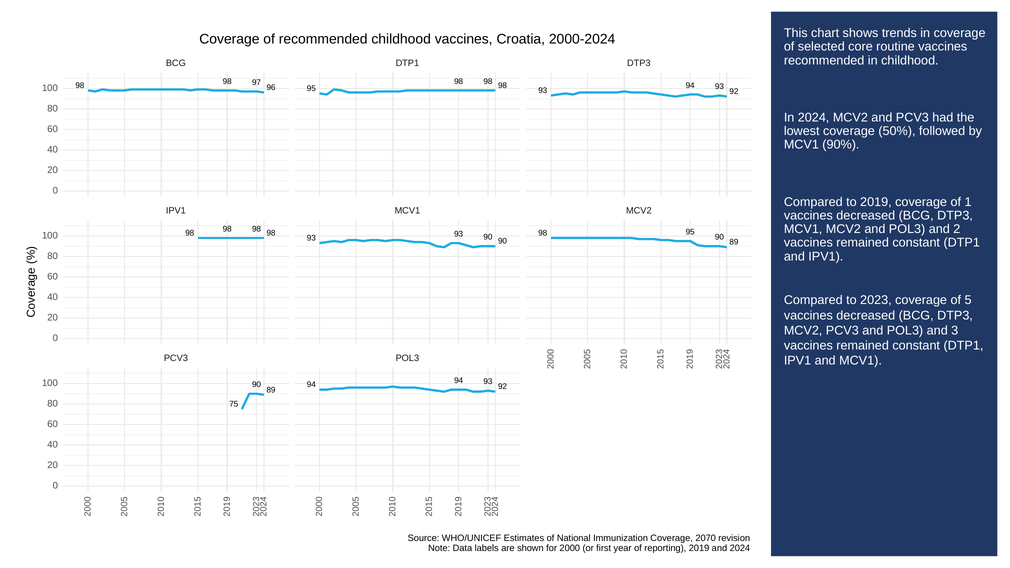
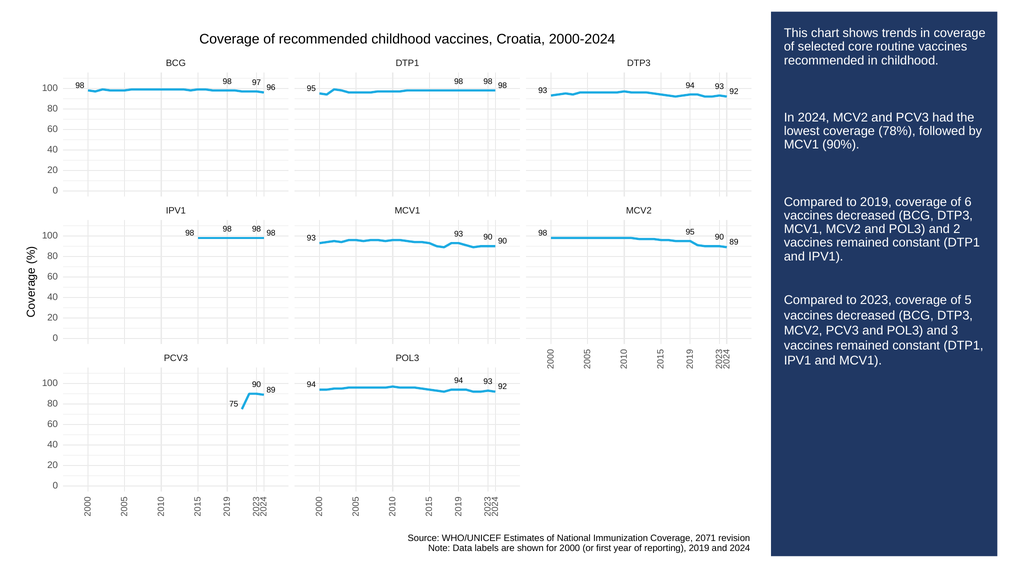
50%: 50% -> 78% (897, 131)
of 1: 1 -> 6 (968, 202)
2070: 2070 -> 2071 (706, 538)
